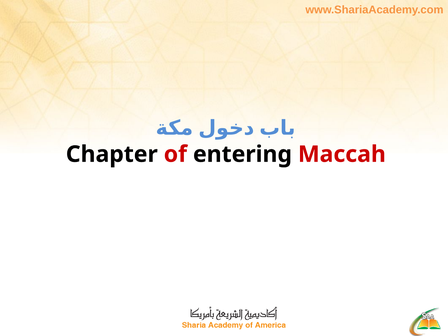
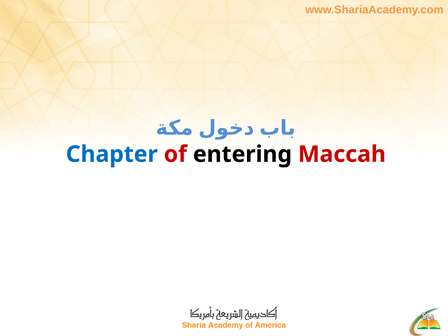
Chapter colour: black -> blue (112, 154)
